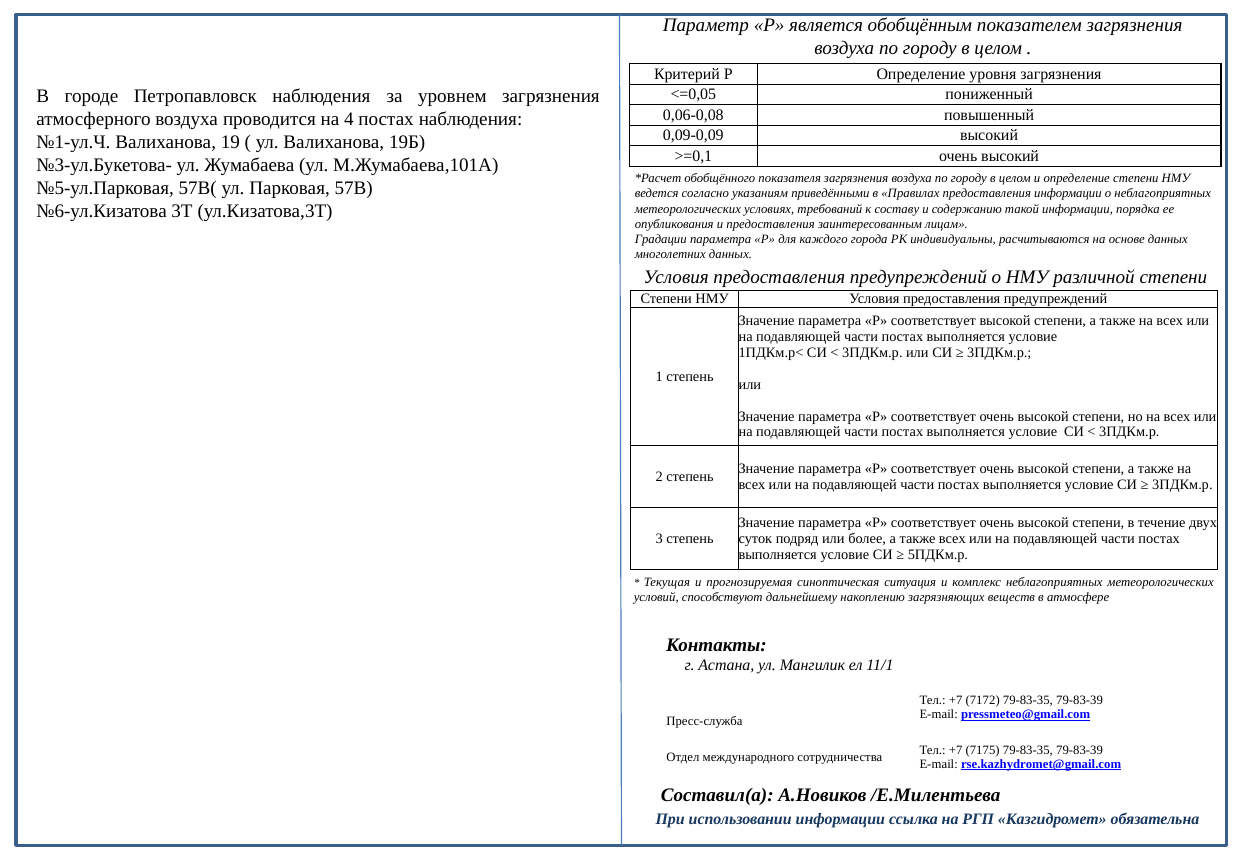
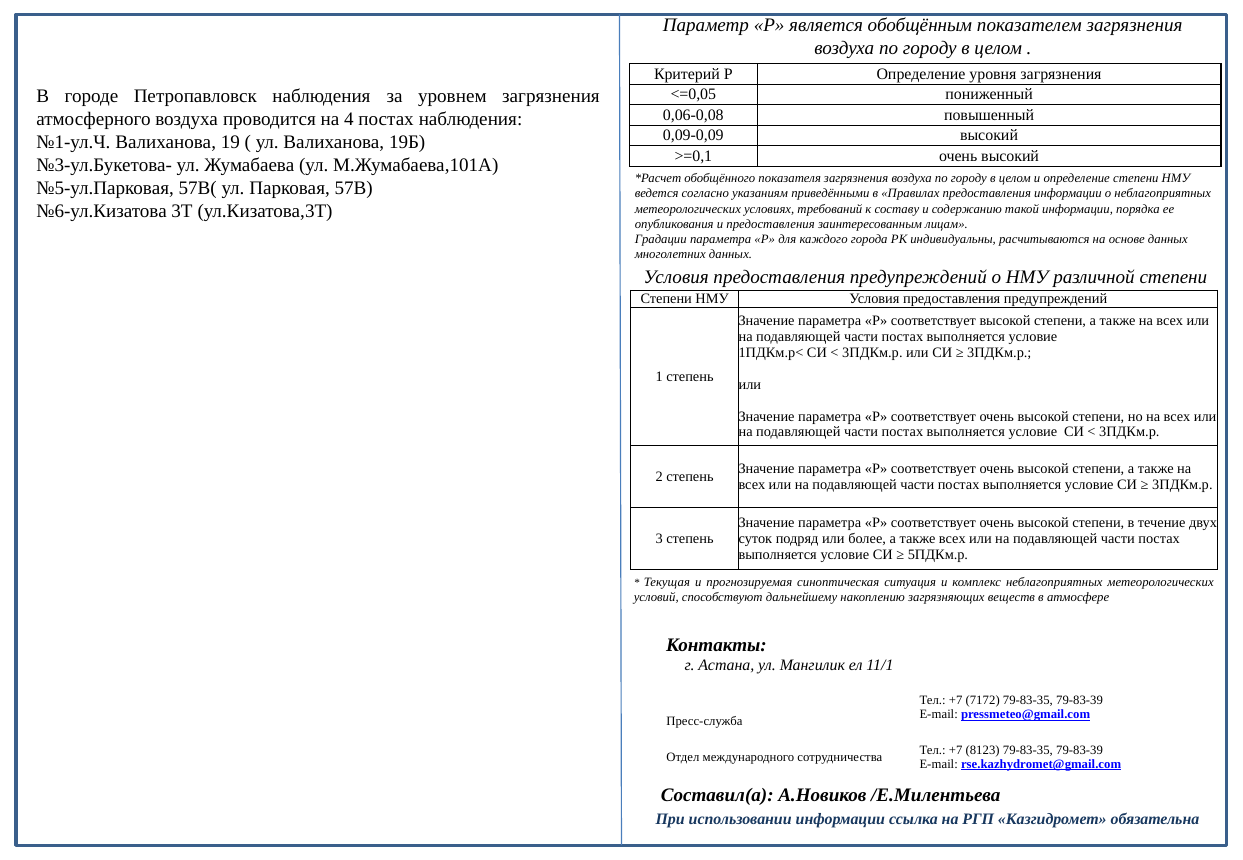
7175: 7175 -> 8123 (983, 750)
